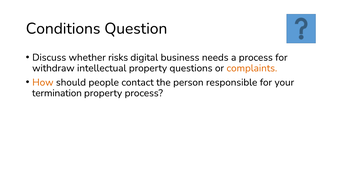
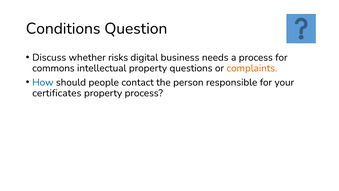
withdraw: withdraw -> commons (53, 68)
How colour: orange -> blue (43, 82)
termination: termination -> certificates (57, 93)
